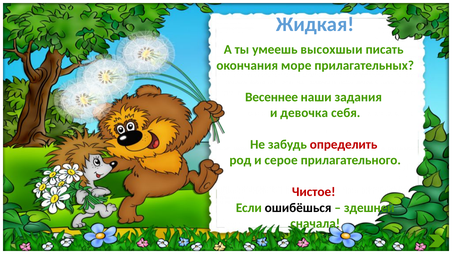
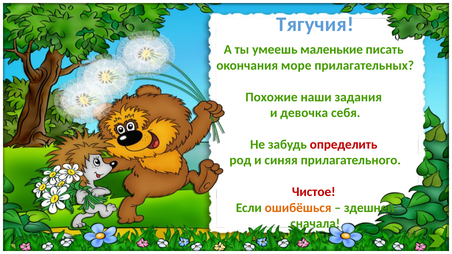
Жидкая: Жидкая -> Тягучия (315, 24)
высохшыи: высохшыи -> маленькие (332, 50)
Весеннее: Весеннее -> Похожие (271, 97)
серое: серое -> синяя (281, 160)
ошибёшься colour: black -> orange (298, 208)
